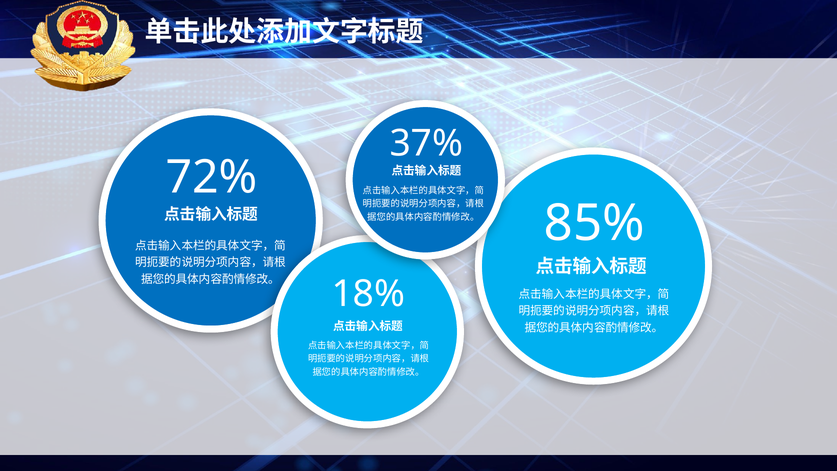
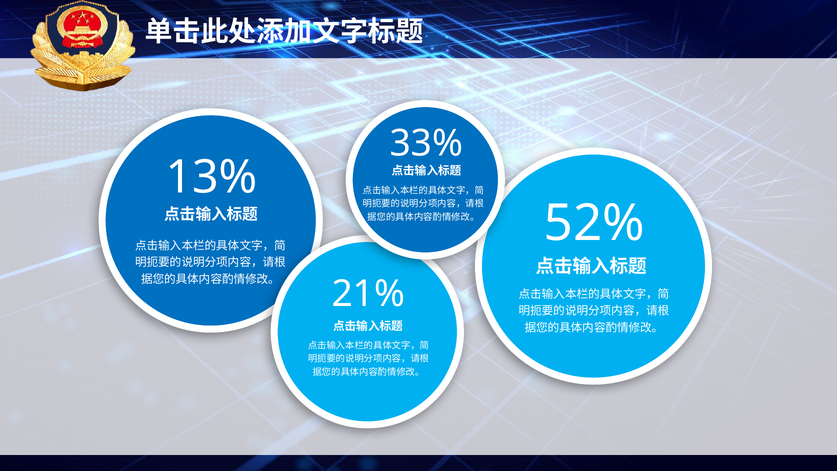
37%: 37% -> 33% (426, 143)
72%: 72% -> 13% (212, 177)
85%: 85% -> 52% (594, 224)
18%: 18% -> 21% (368, 294)
